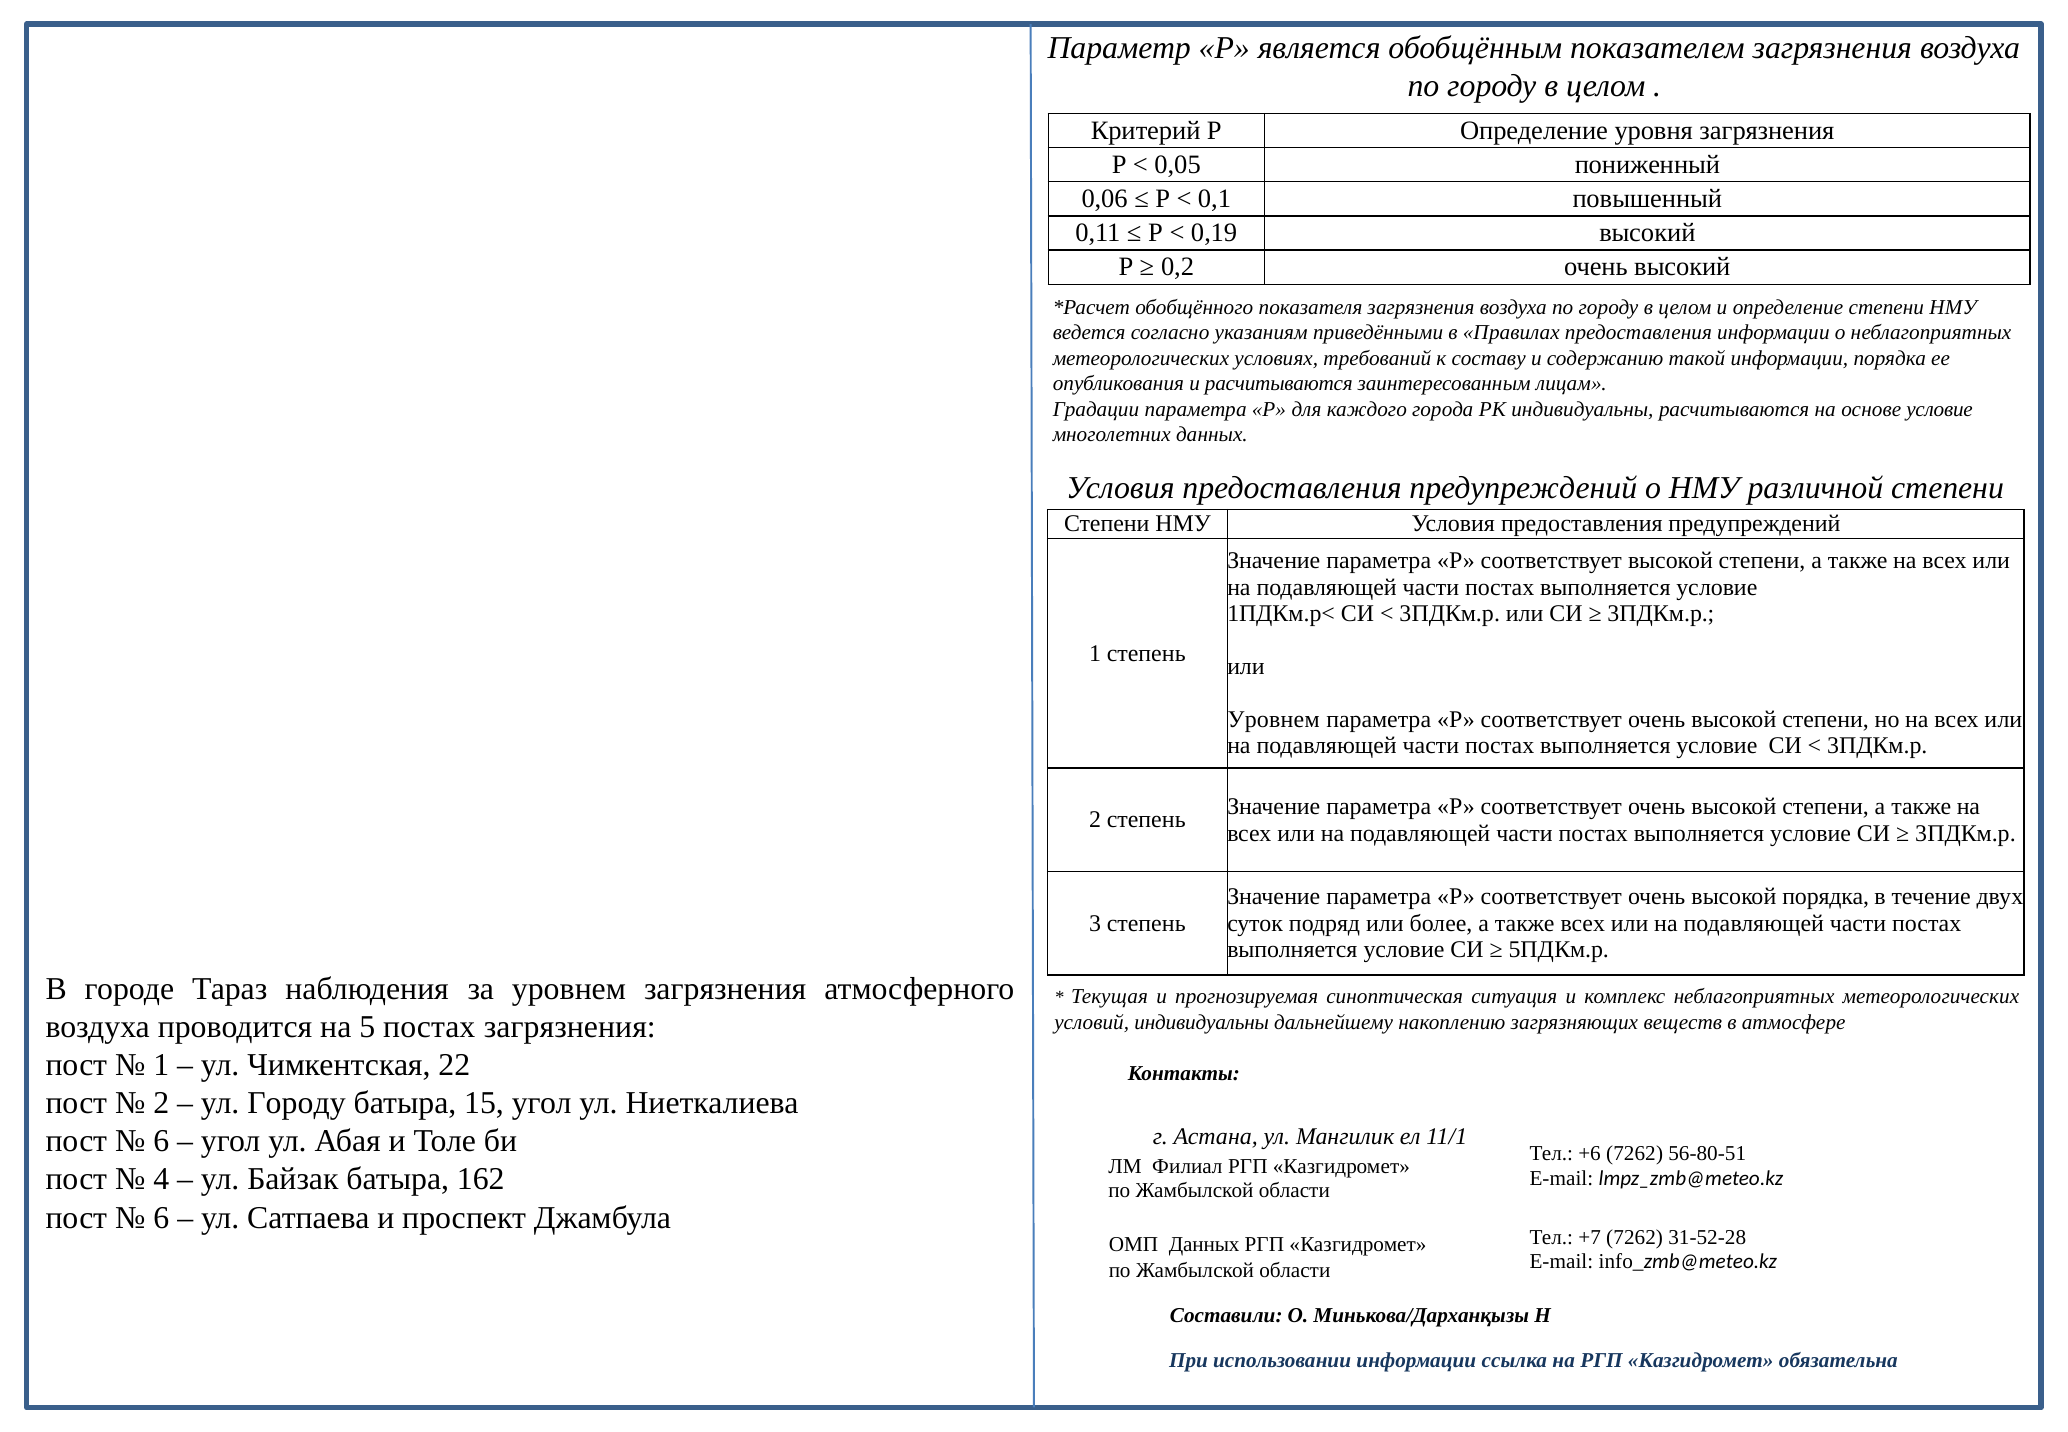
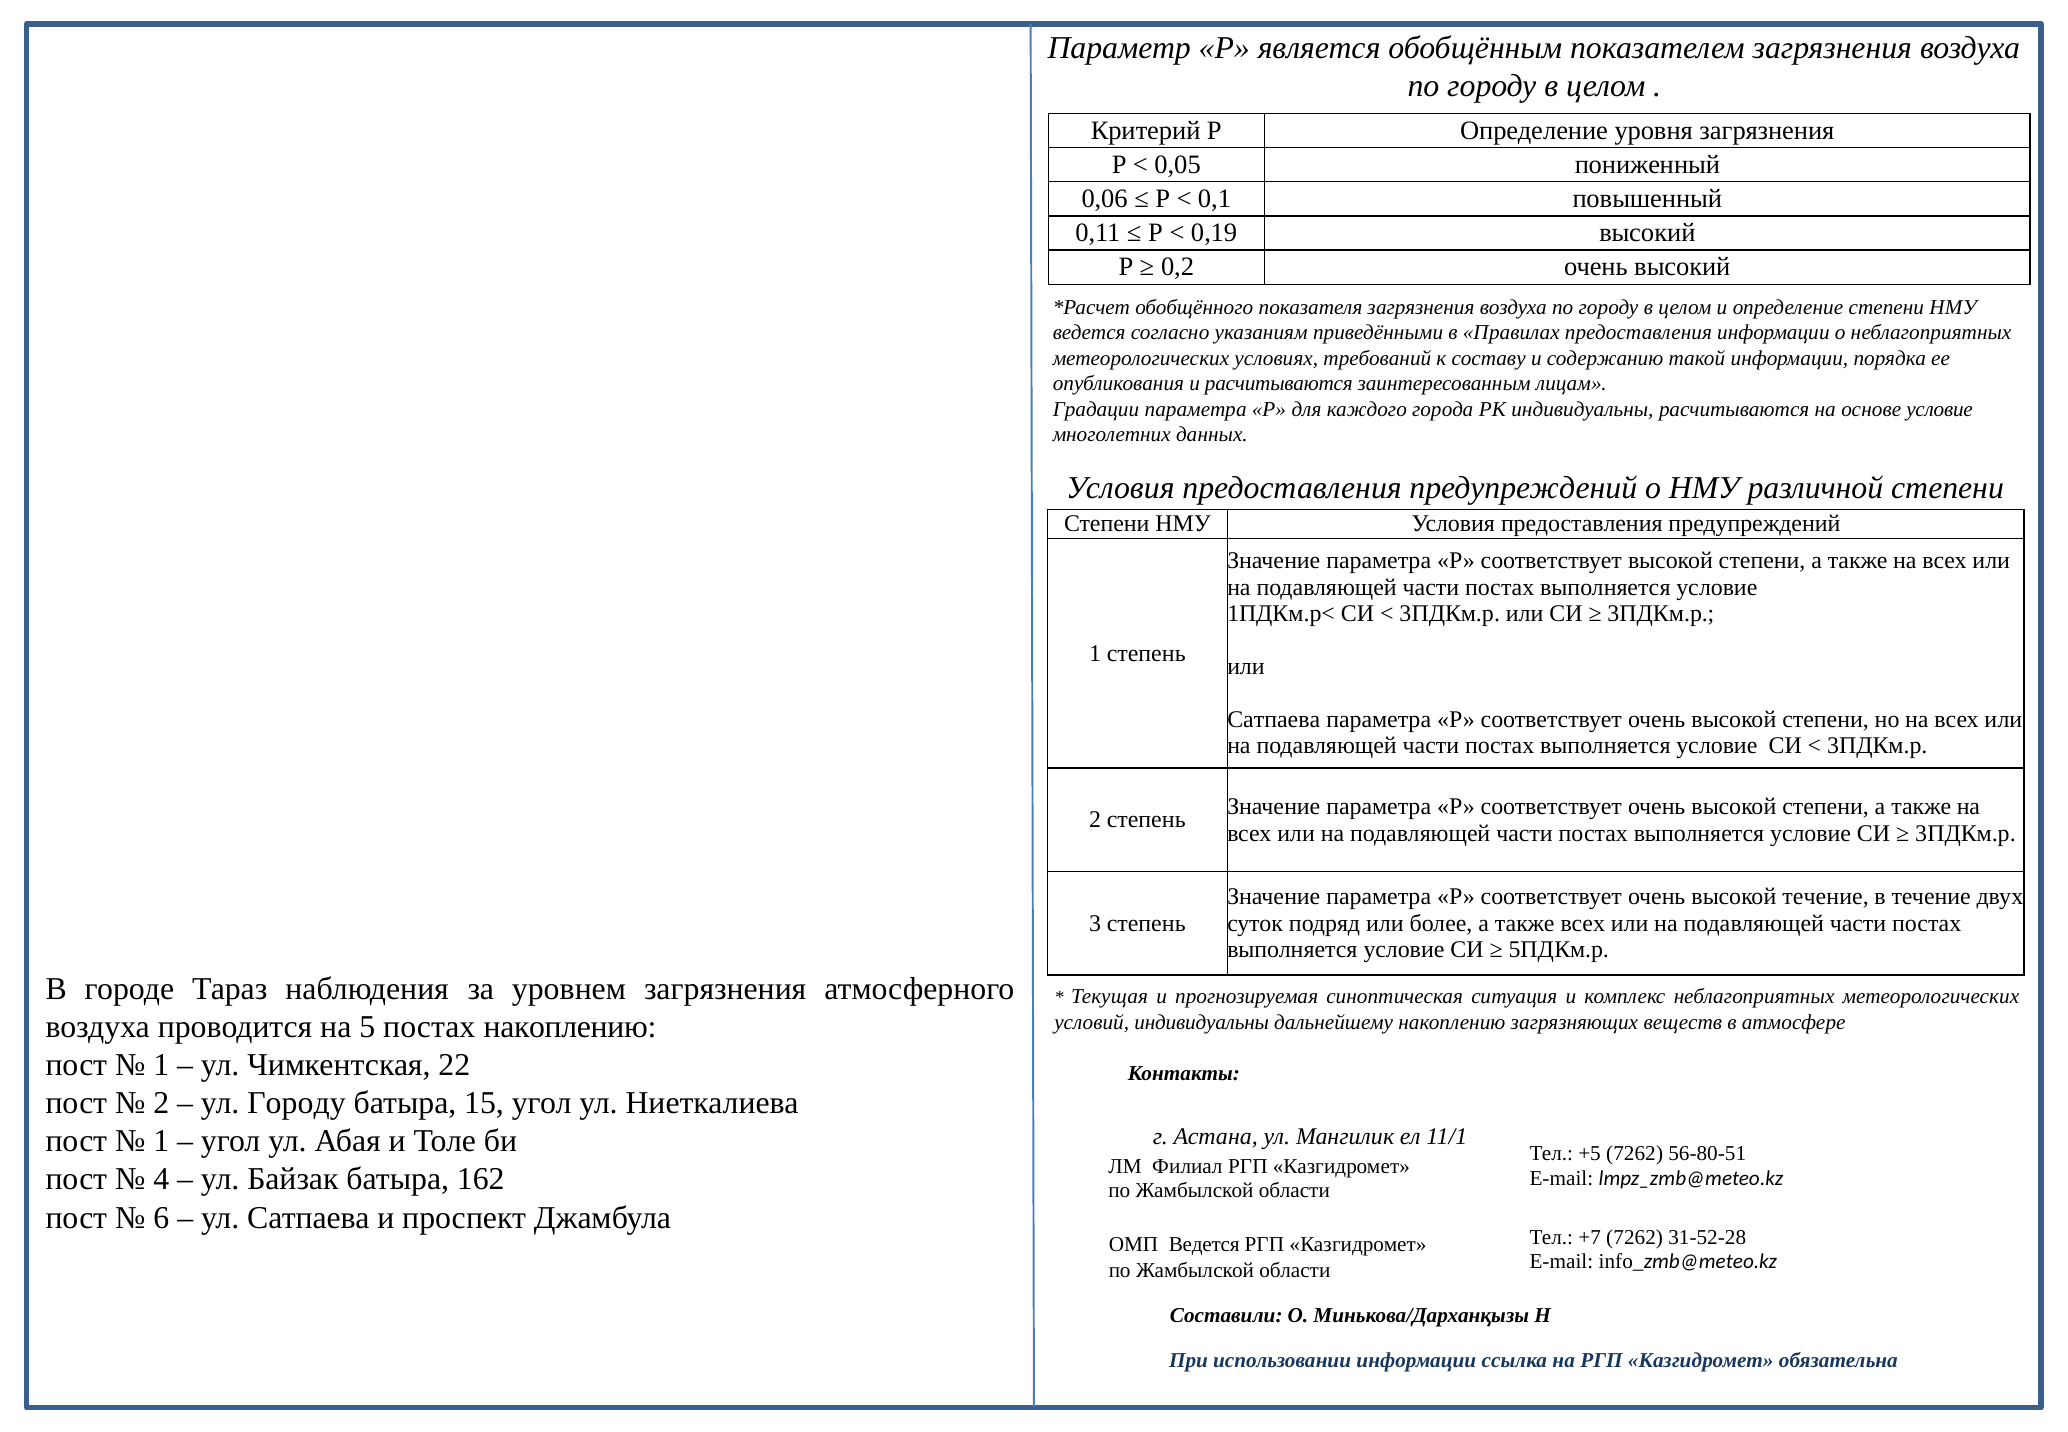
Уровнем: Уровнем -> Сатпаева (1274, 719)
высокой порядка: порядка -> течение (1826, 897)
постах загрязнения: загрязнения -> накоплению (570, 1026)
6: 6 -> 1 (161, 1141)
+6: +6 -> +5 (1590, 1153)
ОМП Данных: Данных -> Ведется (1204, 1245)
